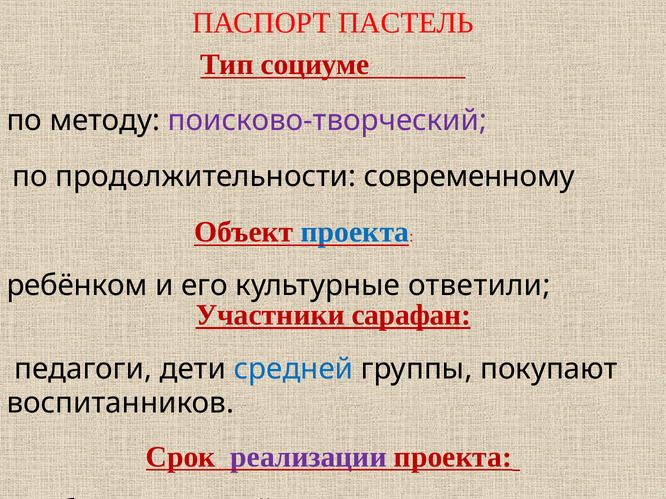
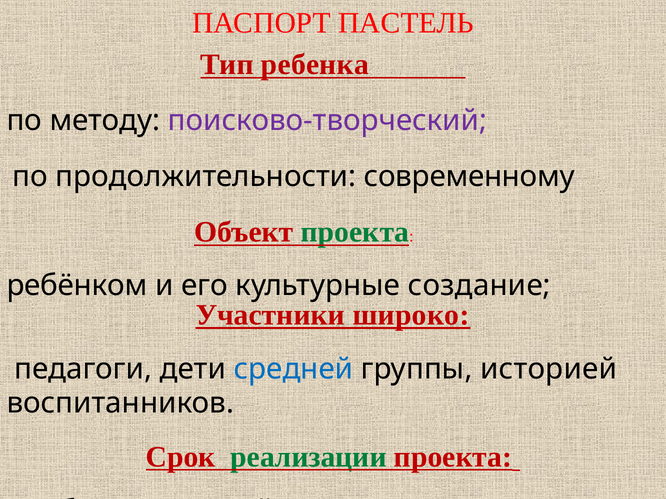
социуме: социуме -> ребенка (315, 65)
проекта colour: blue -> green (355, 232)
ответили: ответили -> создание (479, 286)
сарафан: сарафан -> широко (411, 315)
покупают: покупают -> историей (549, 369)
реализации colour: purple -> green (308, 457)
